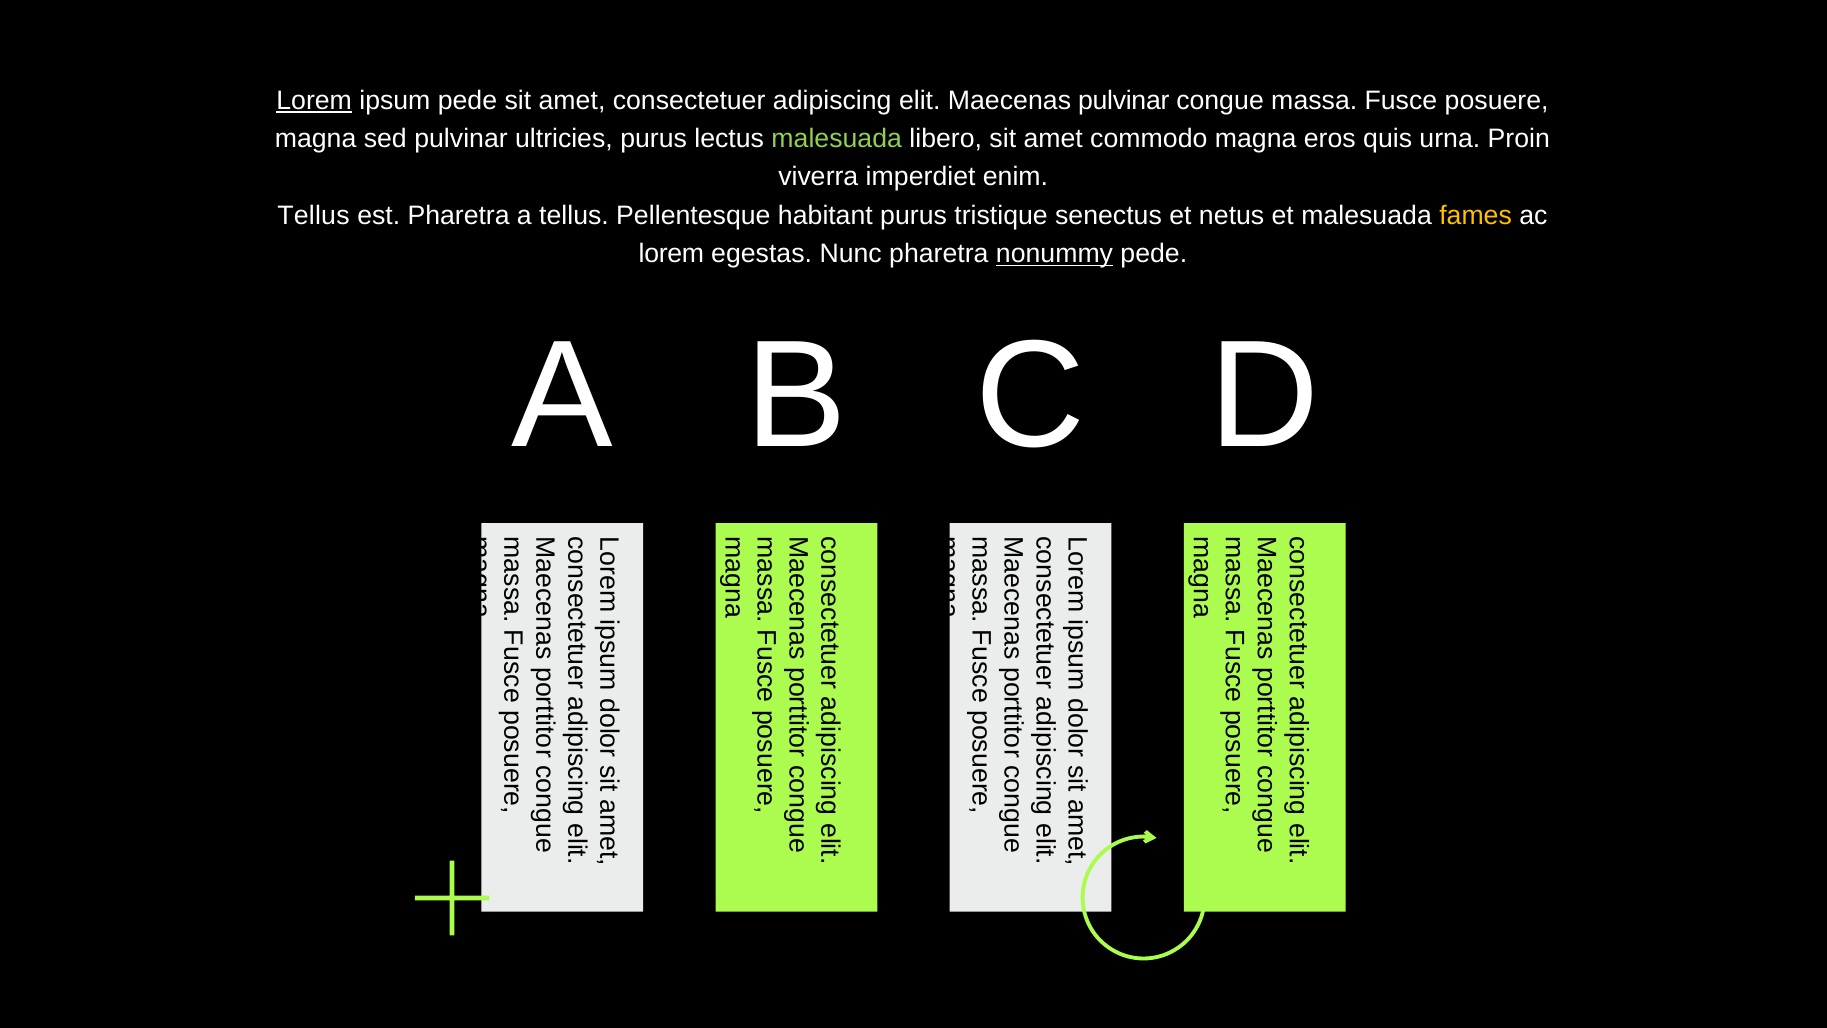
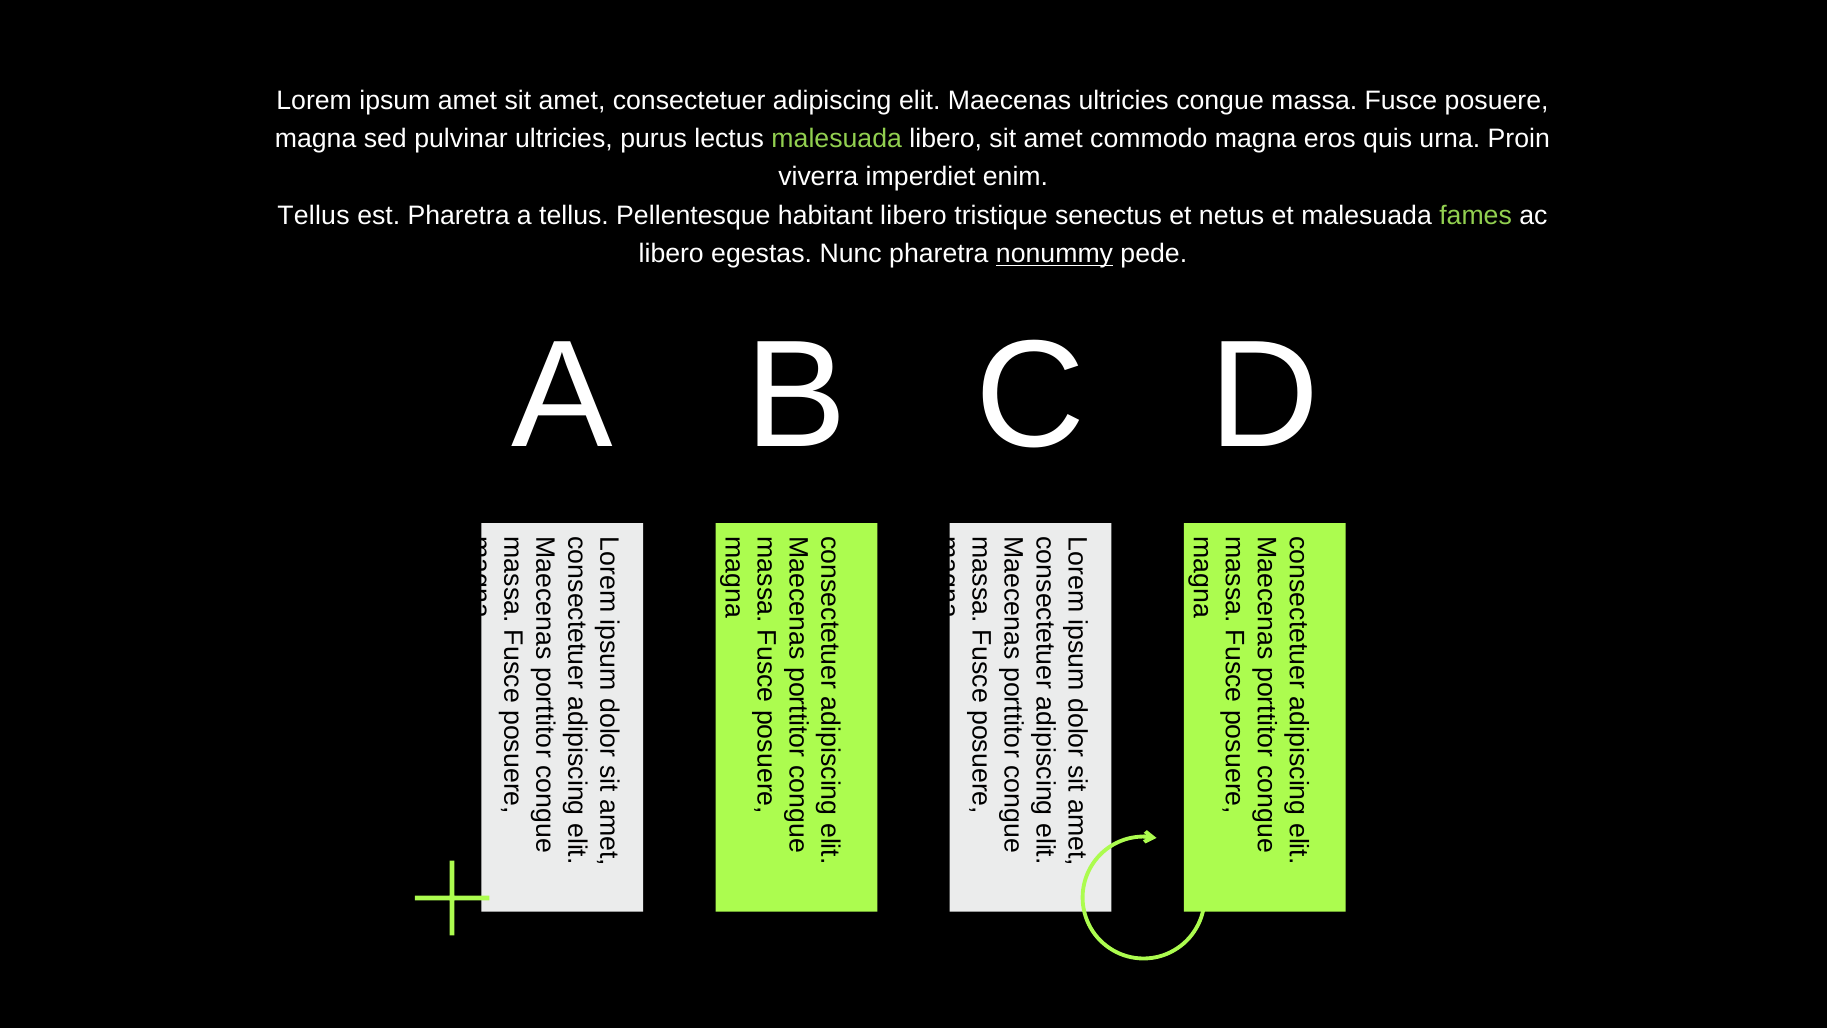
Lorem underline: present -> none (314, 100)
ipsum pede: pede -> amet (467, 100)
Maecenas pulvinar: pulvinar -> ultricies (1124, 100)
habitant purus: purus -> libero (913, 215)
fames colour: yellow -> light green (1476, 215)
lorem: lorem -> libero (671, 254)
